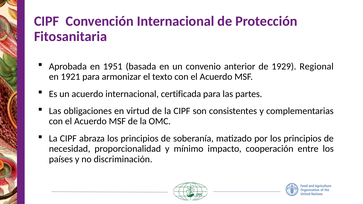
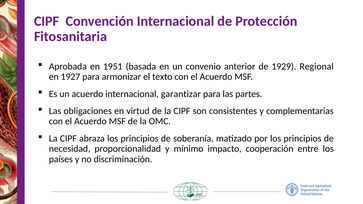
1921: 1921 -> 1927 (70, 77)
certificada: certificada -> garantizar (181, 94)
